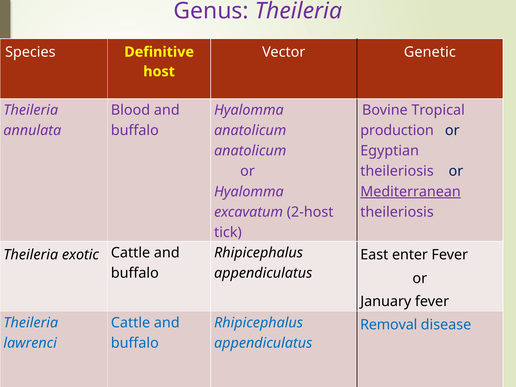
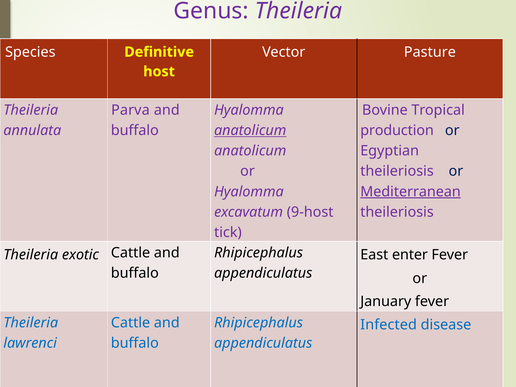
Genetic: Genetic -> Pasture (430, 52)
Blood: Blood -> Parva (130, 110)
anatolicum underline: none -> present (250, 131)
2-host: 2-host -> 9-host (310, 212)
Removal: Removal -> Infected (389, 325)
